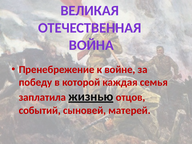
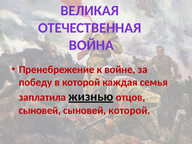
событий: событий -> сыновей (40, 110)
сыновей матерей: матерей -> которой (129, 110)
